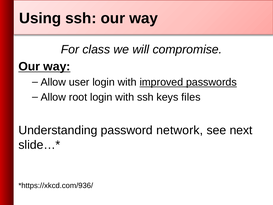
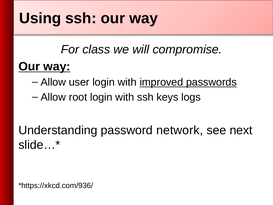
files: files -> logs (191, 97)
